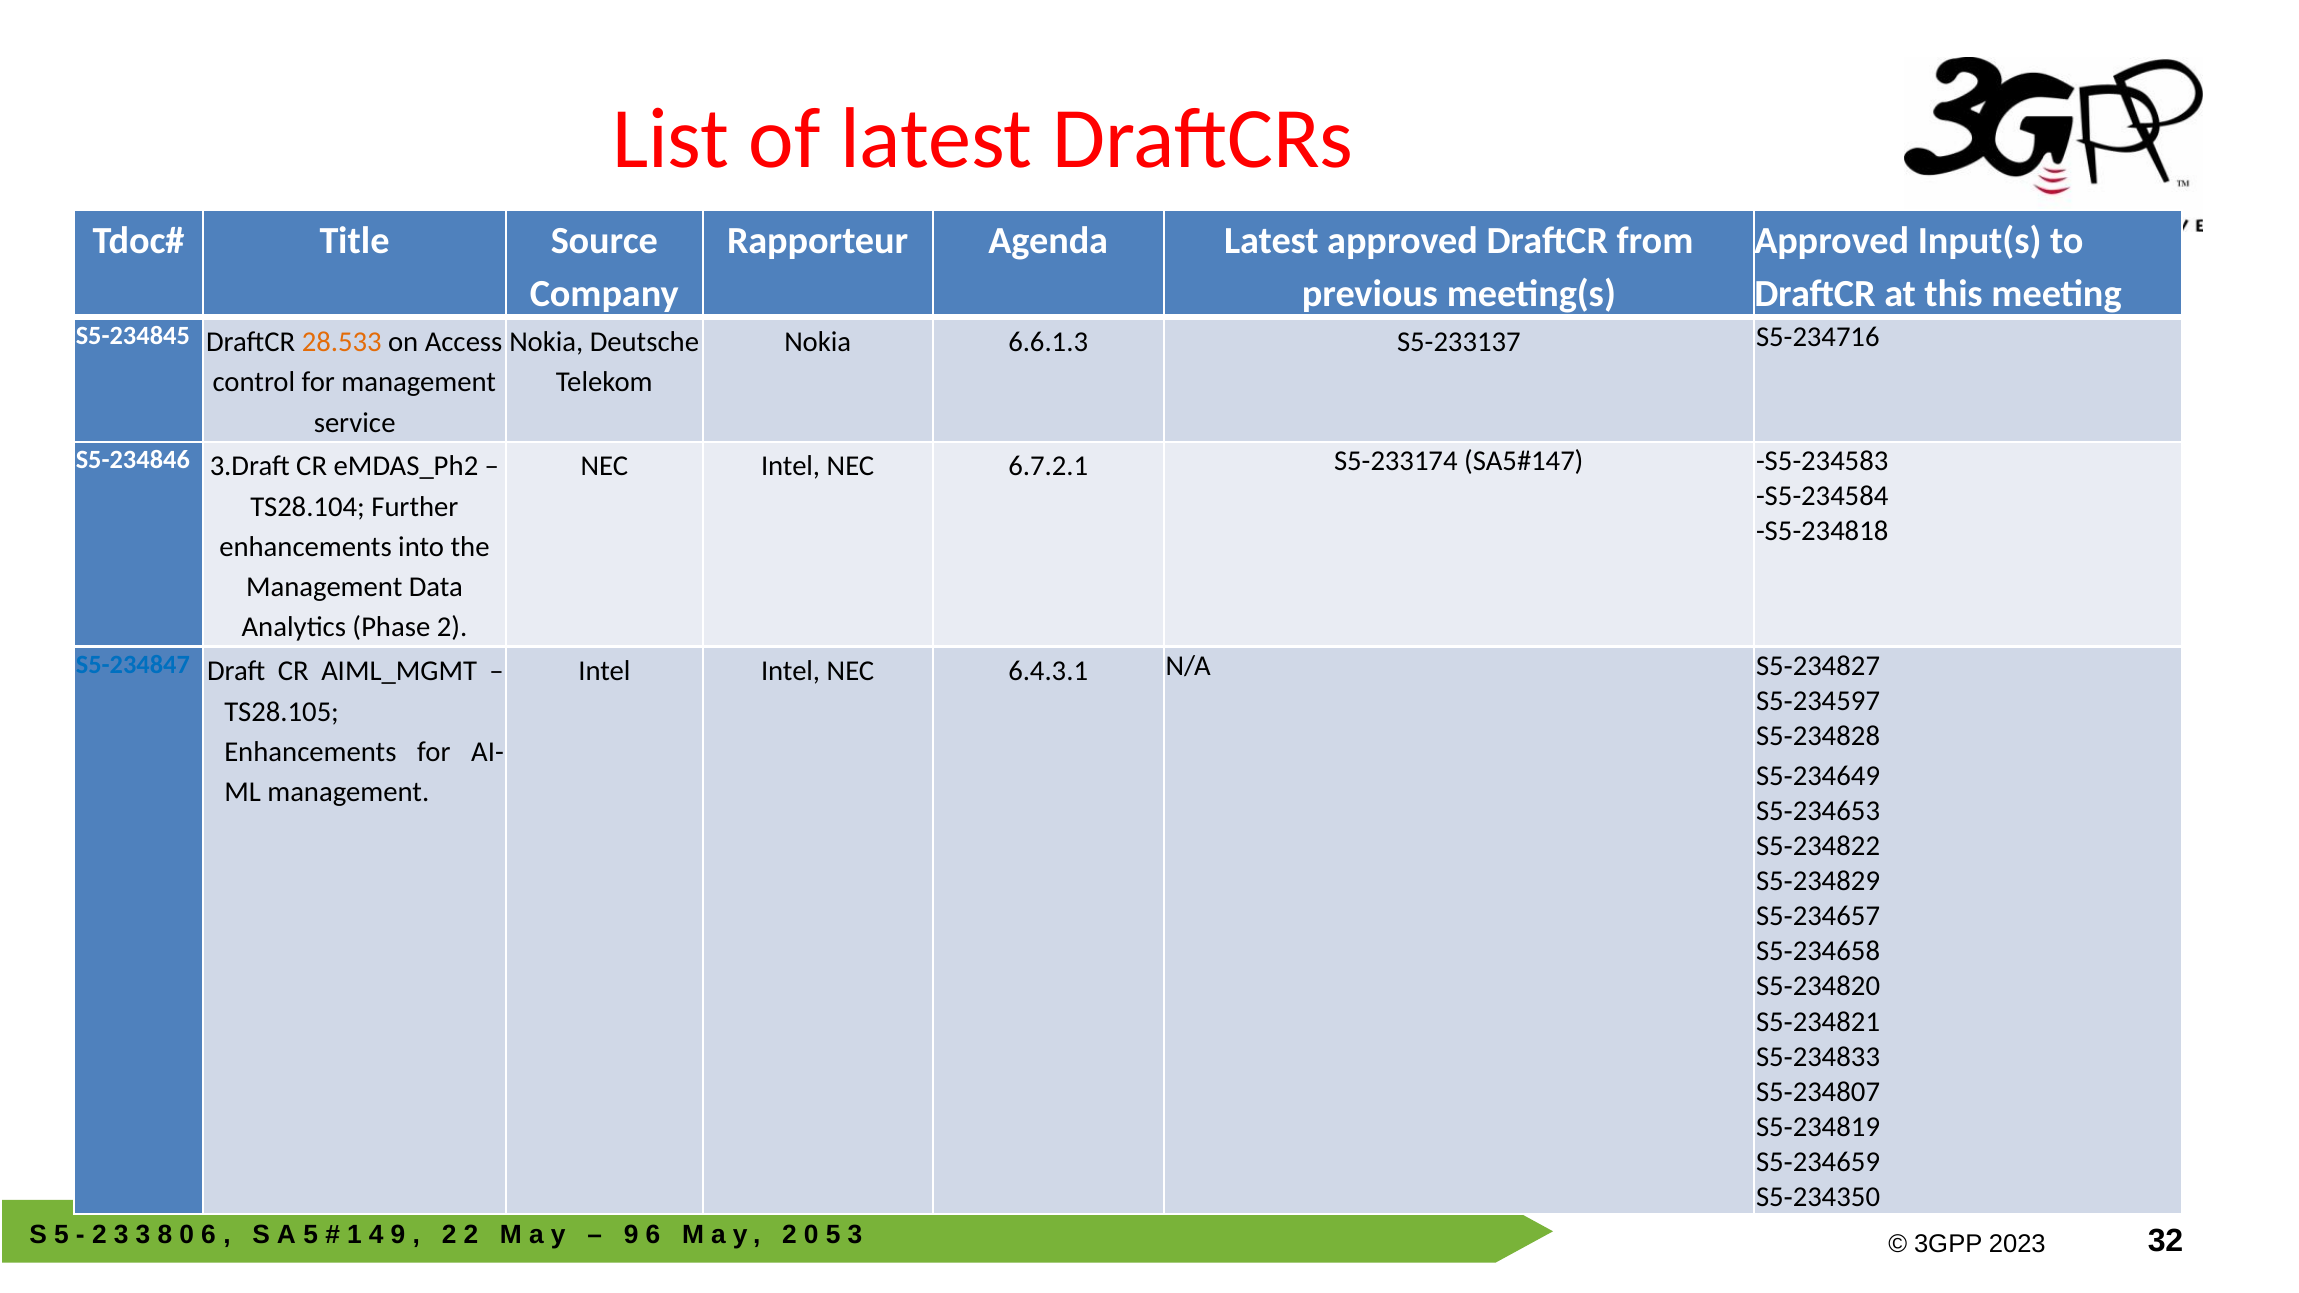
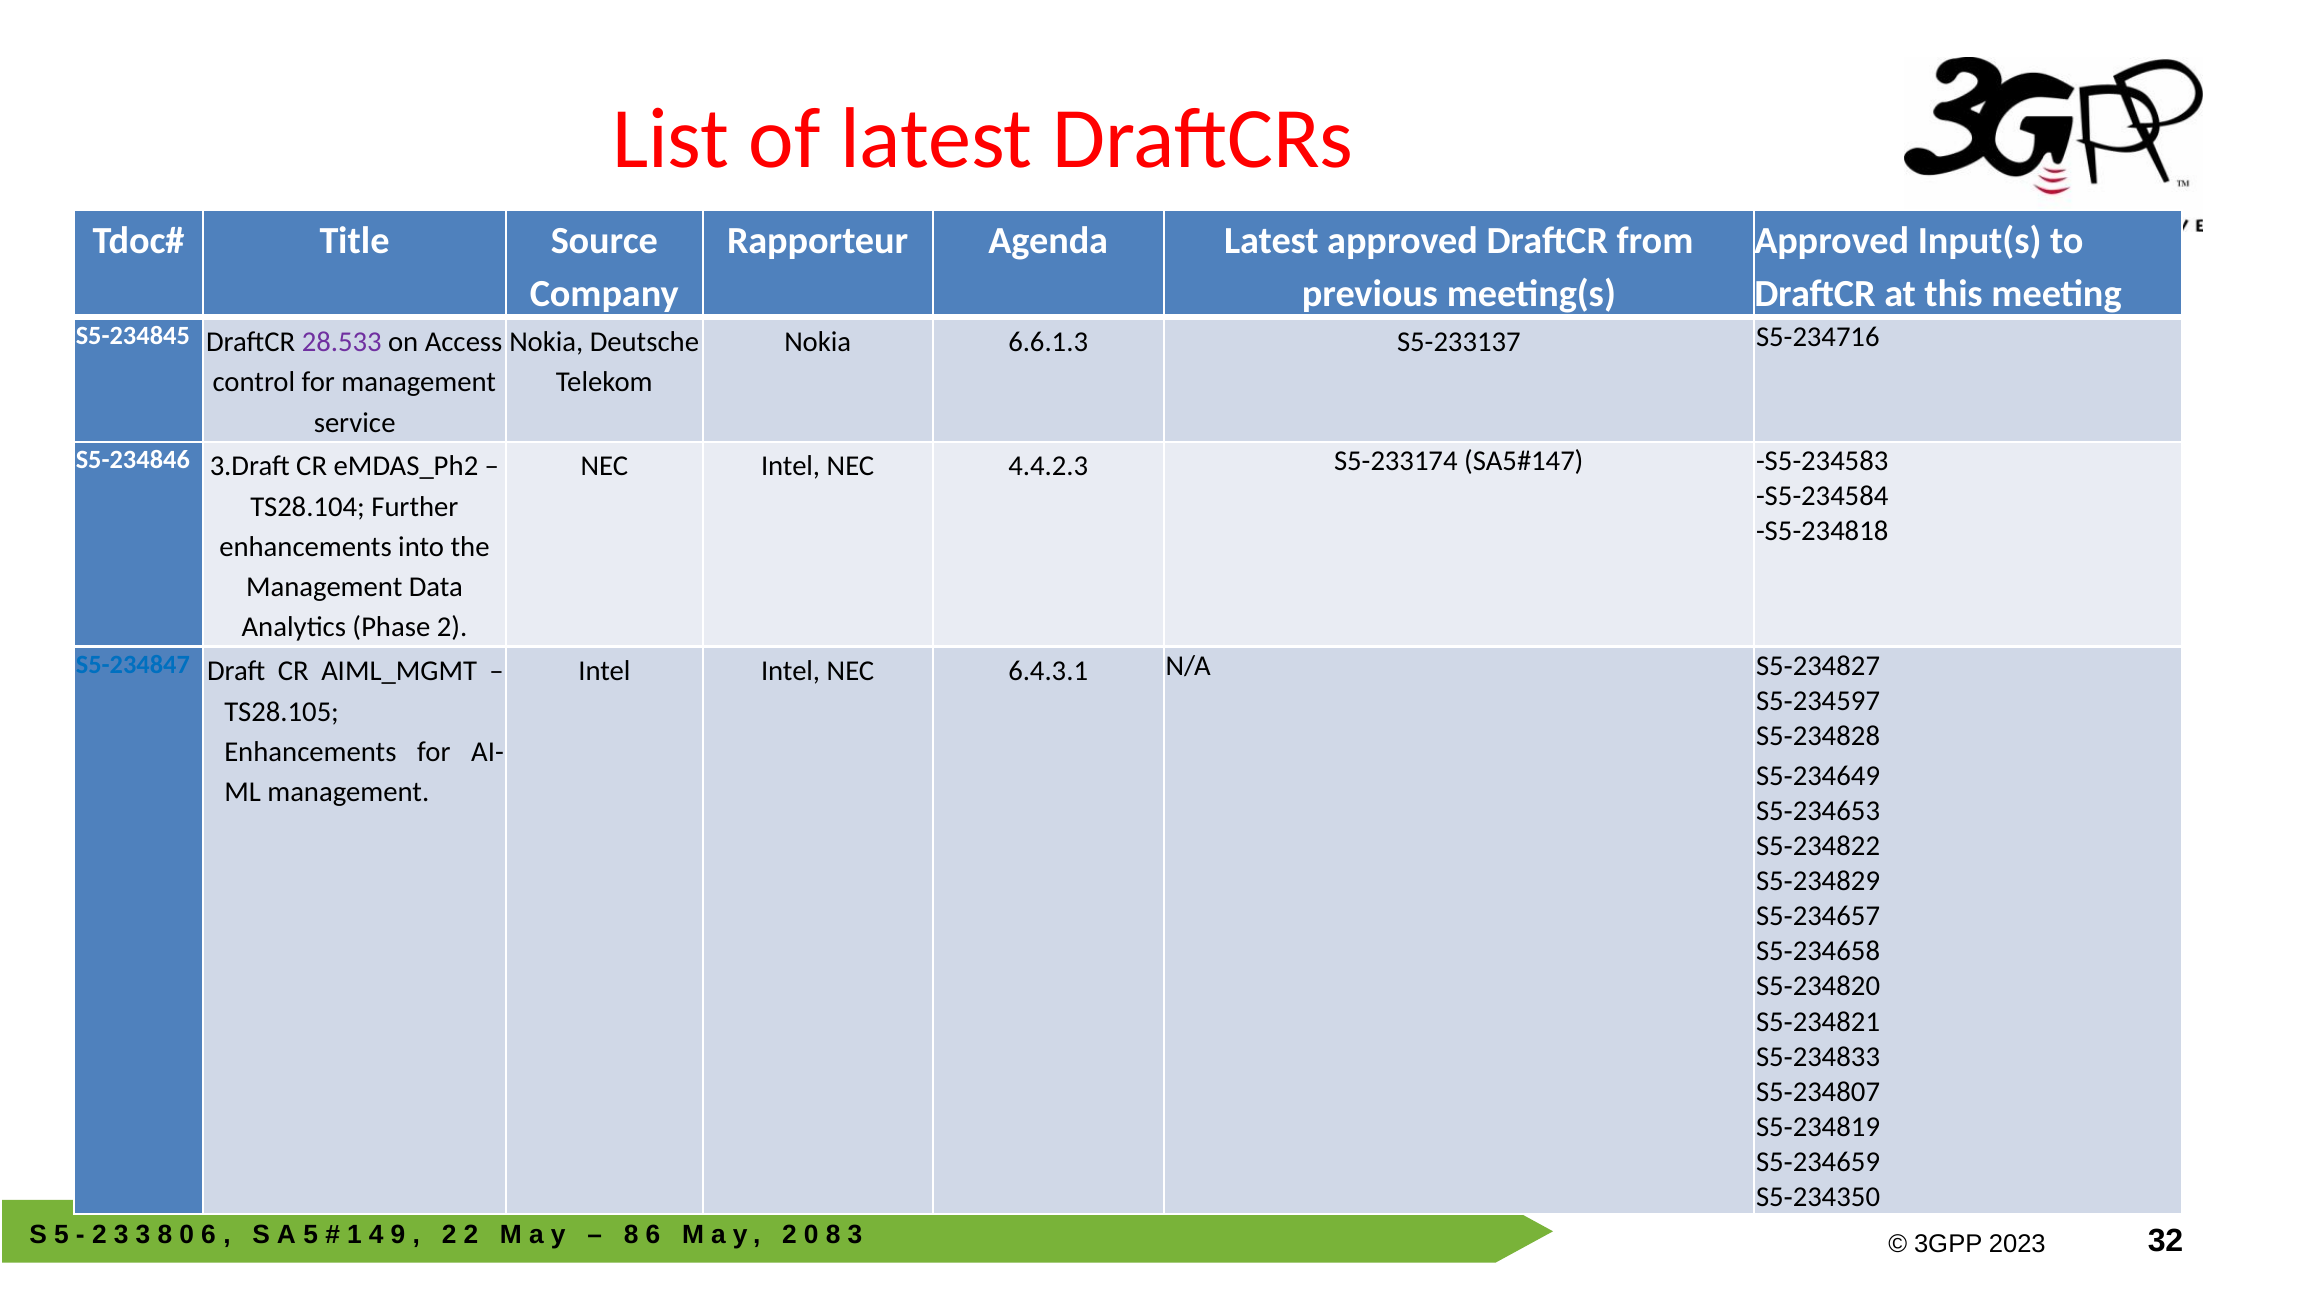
28.533 colour: orange -> purple (342, 342)
6.7.2.1: 6.7.2.1 -> 4.4.2.3 (1048, 467)
9: 9 -> 8 (631, 1235)
5: 5 -> 8 (833, 1235)
